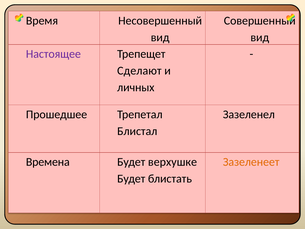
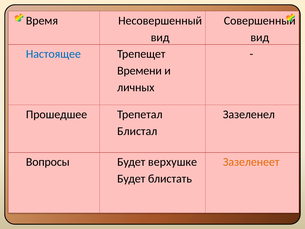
Настоящее colour: purple -> blue (53, 54)
Сделают: Сделают -> Времени (139, 71)
Времена: Времена -> Вопросы (48, 162)
